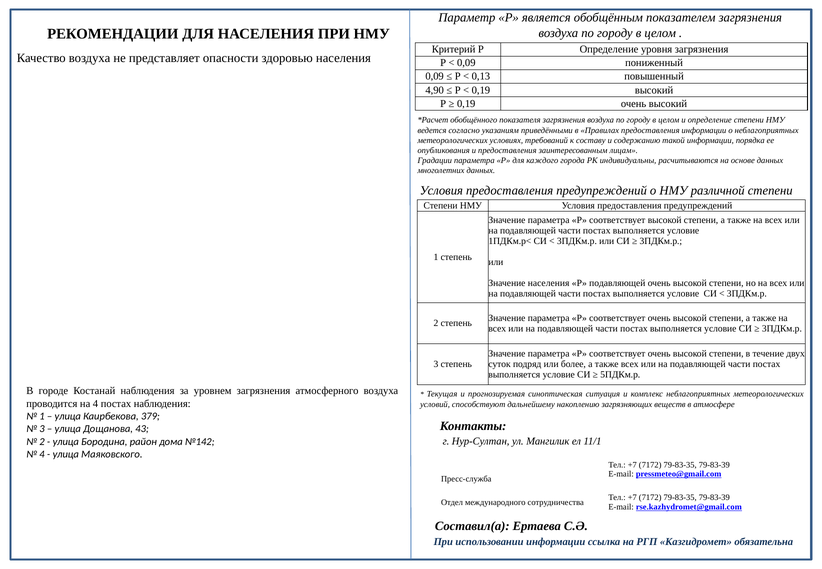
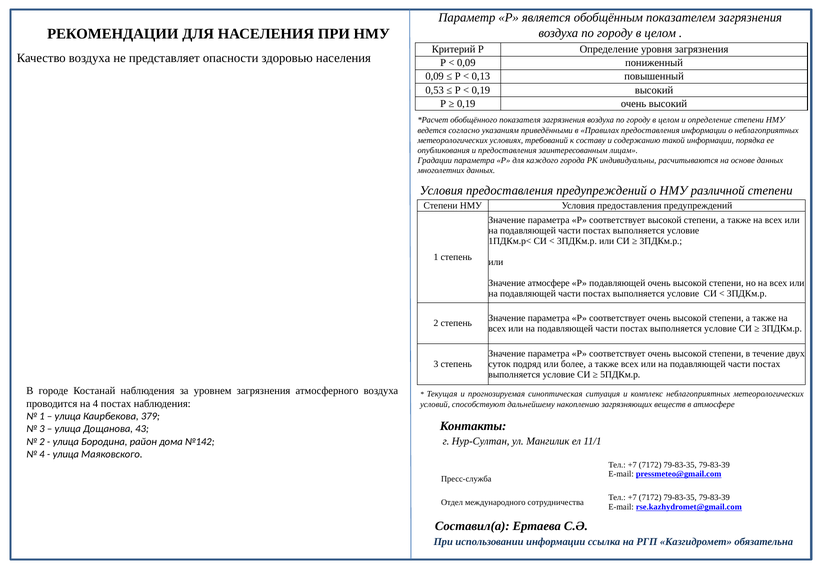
4,90: 4,90 -> 0,53 (435, 90)
Значение населения: населения -> атмосфере (549, 283)
